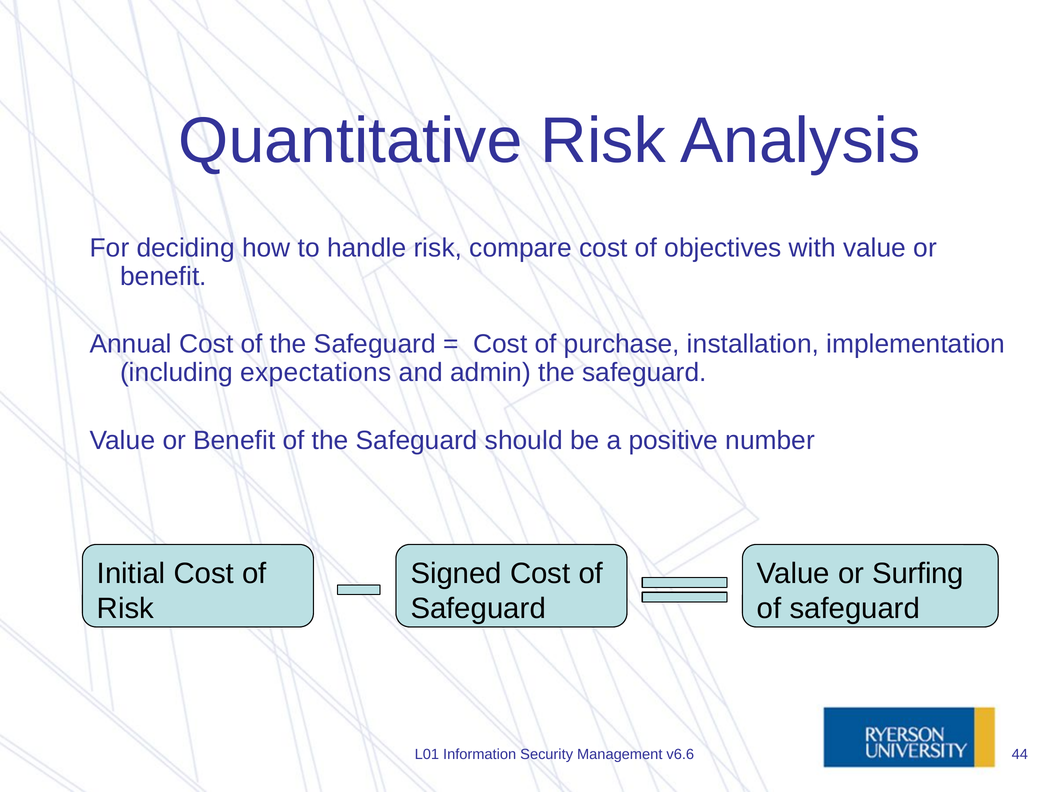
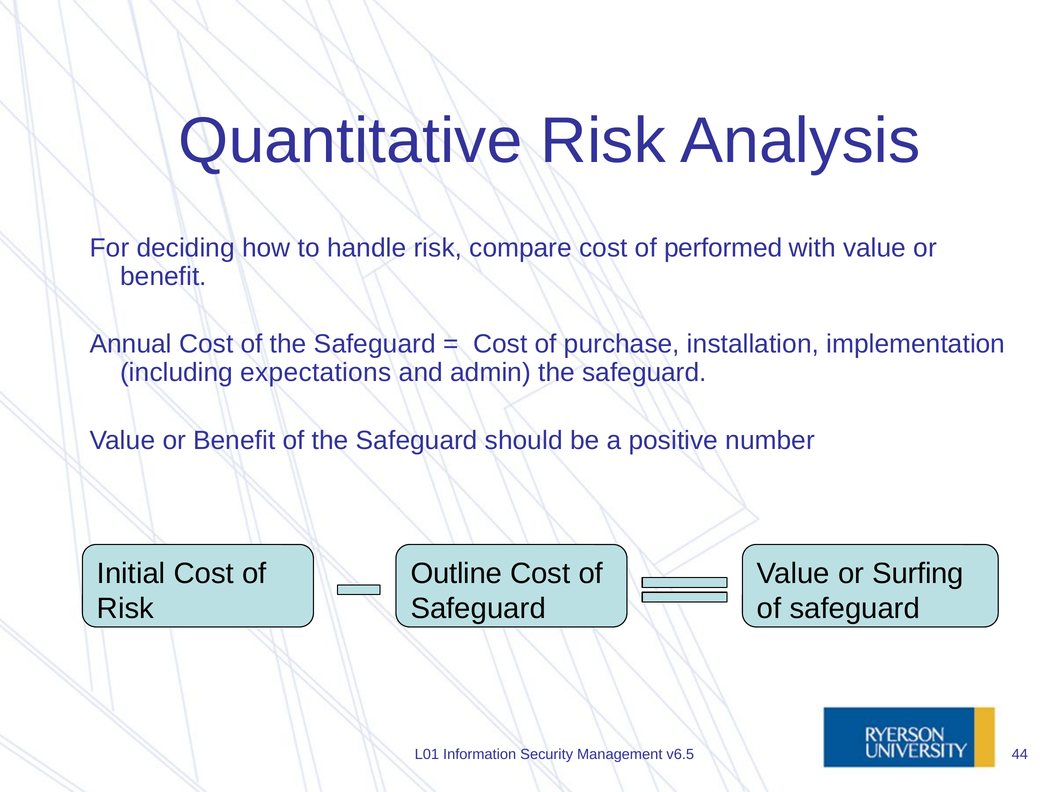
objectives: objectives -> performed (723, 248)
Signed: Signed -> Outline (456, 573)
v6.6: v6.6 -> v6.5 (680, 754)
